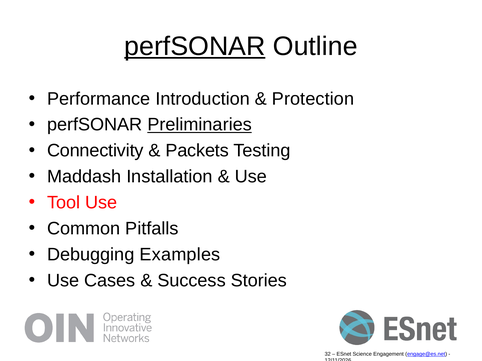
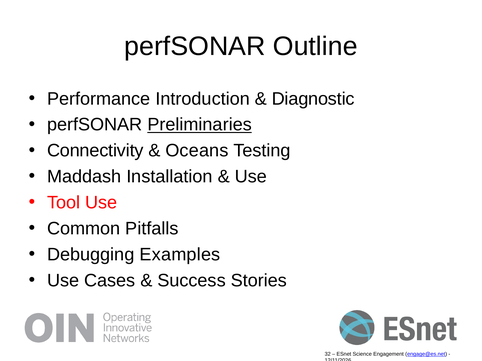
perfSONAR underline: present -> none (195, 46)
Protection: Protection -> Diagnostic (313, 99)
Packets: Packets -> Oceans (197, 151)
